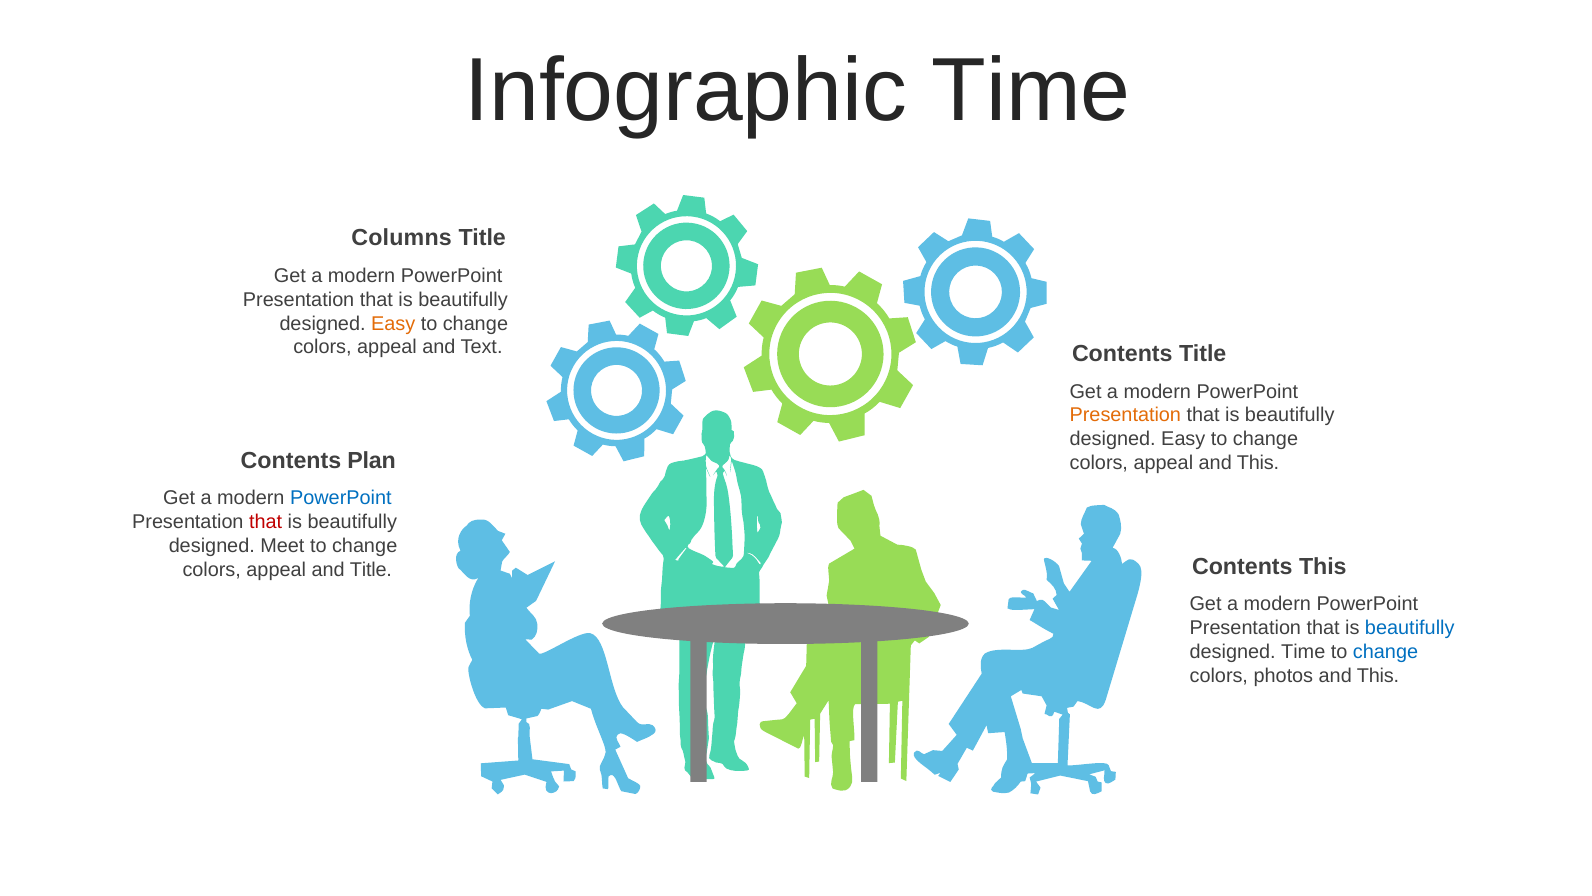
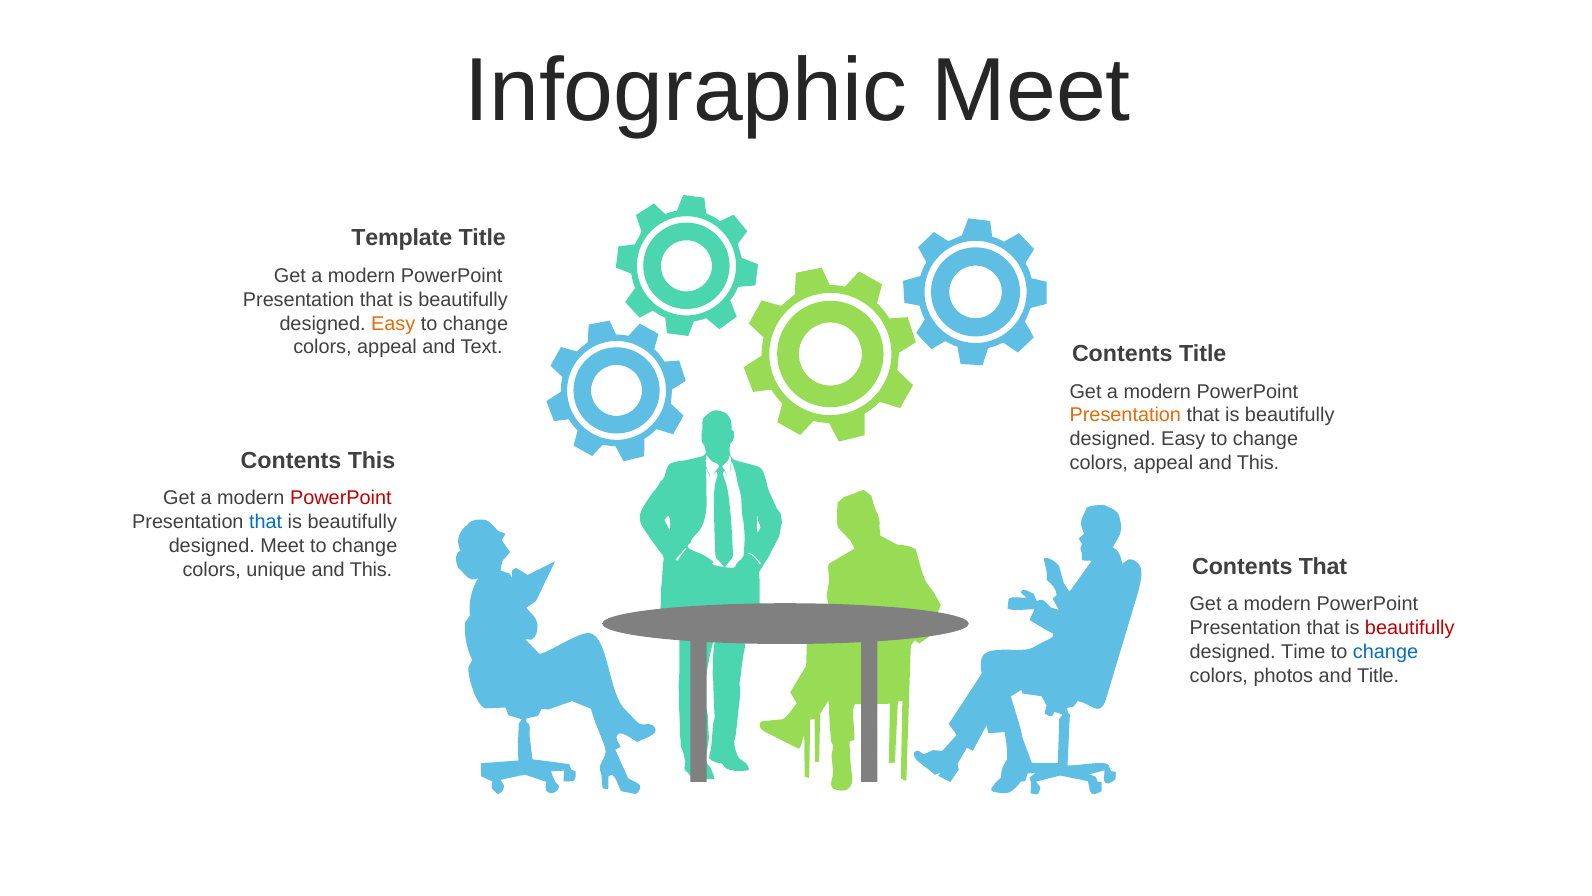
Infographic Time: Time -> Meet (1031, 91)
Columns: Columns -> Template (402, 238)
Contents Plan: Plan -> This (372, 460)
PowerPoint colour: blue -> red (341, 498)
that colour: red -> blue (266, 522)
Contents This: This -> That (1323, 567)
appeal: appeal -> unique (276, 569)
Title: Title -> This (371, 569)
beautifully colour: blue -> red (1410, 628)
photos and This: This -> Title (1378, 676)
